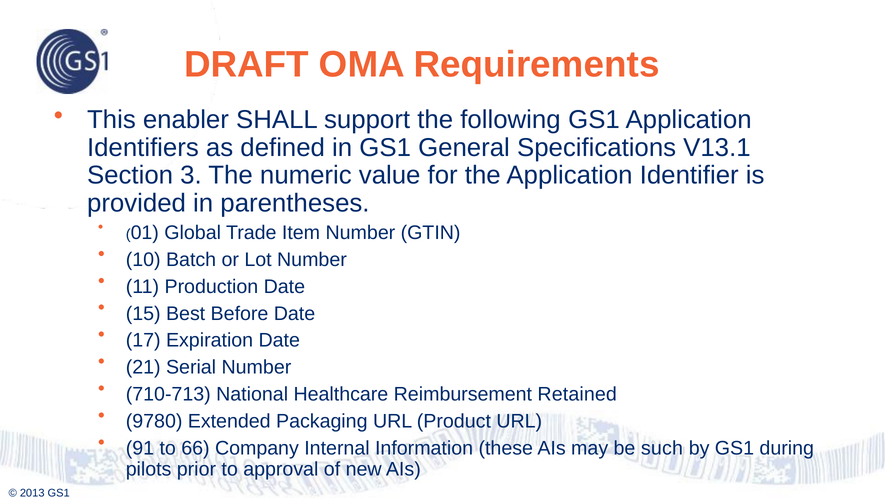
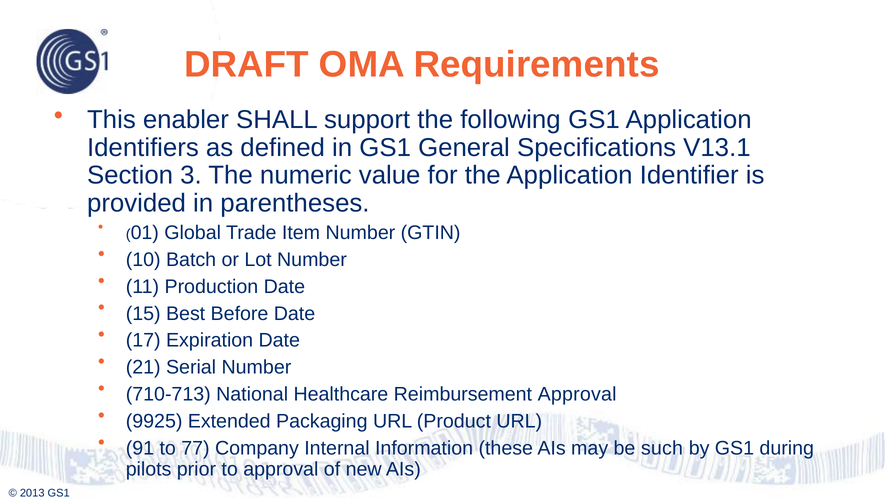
Reimbursement Retained: Retained -> Approval (577, 394)
9780: 9780 -> 9925 (154, 421)
66: 66 -> 77 (195, 448)
